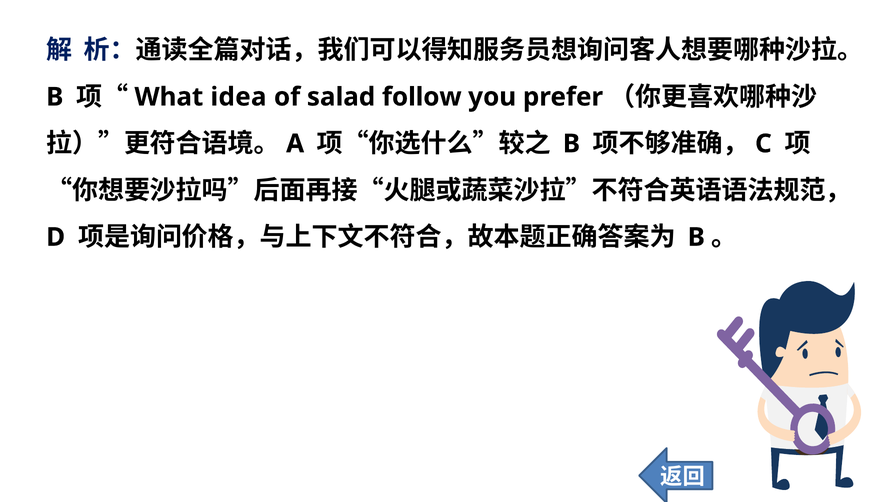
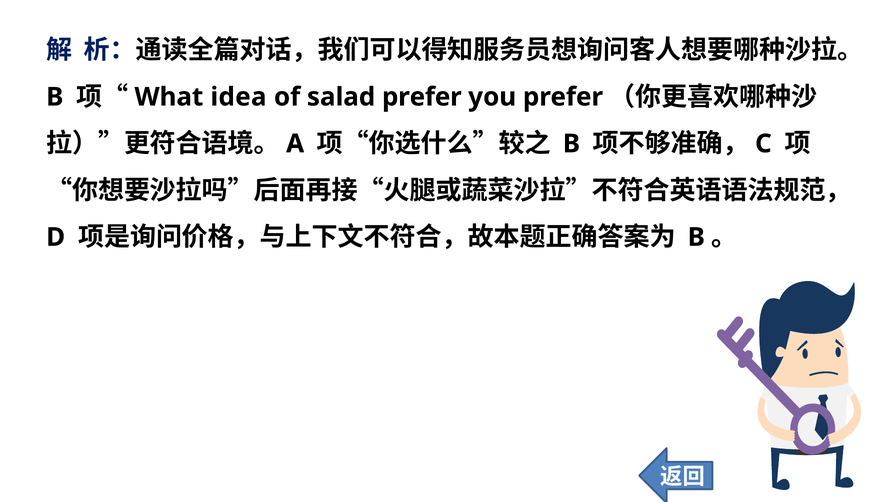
salad follow: follow -> prefer (422, 97)
